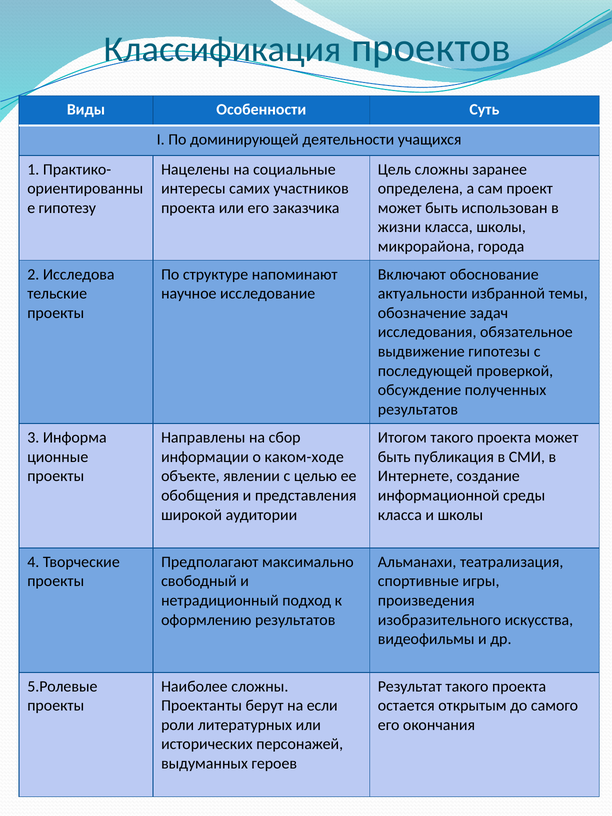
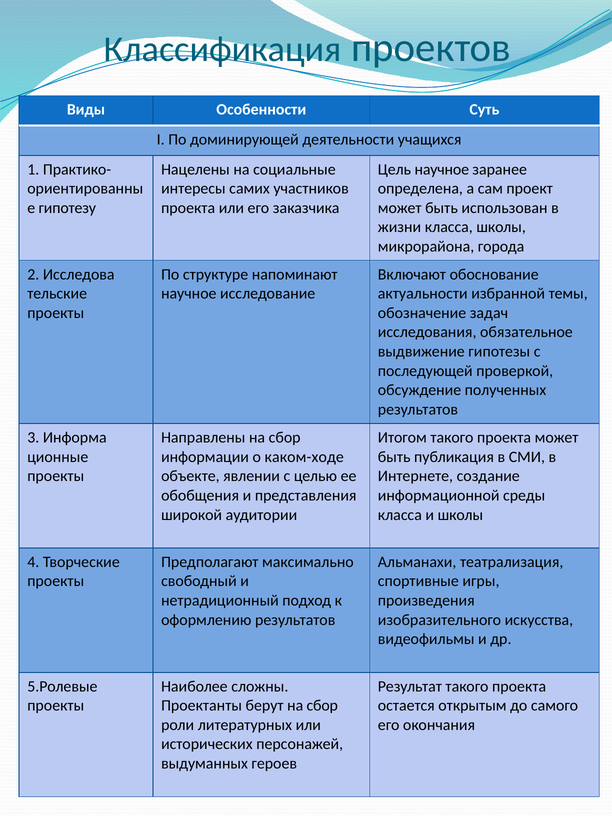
Цель сложны: сложны -> научное (442, 169)
берут на если: если -> сбор (322, 706)
